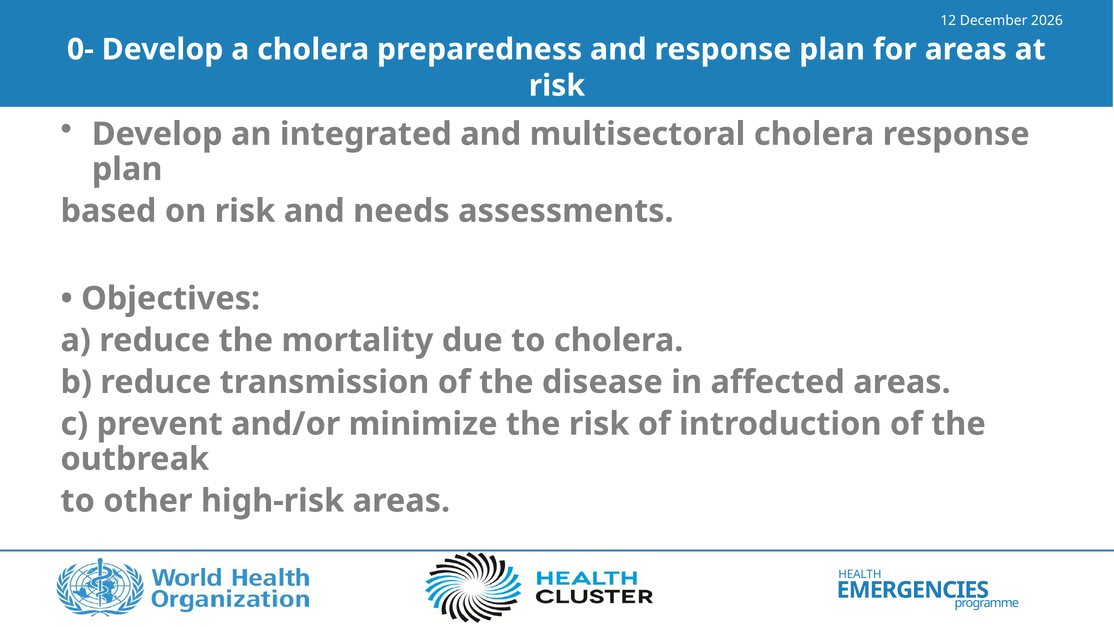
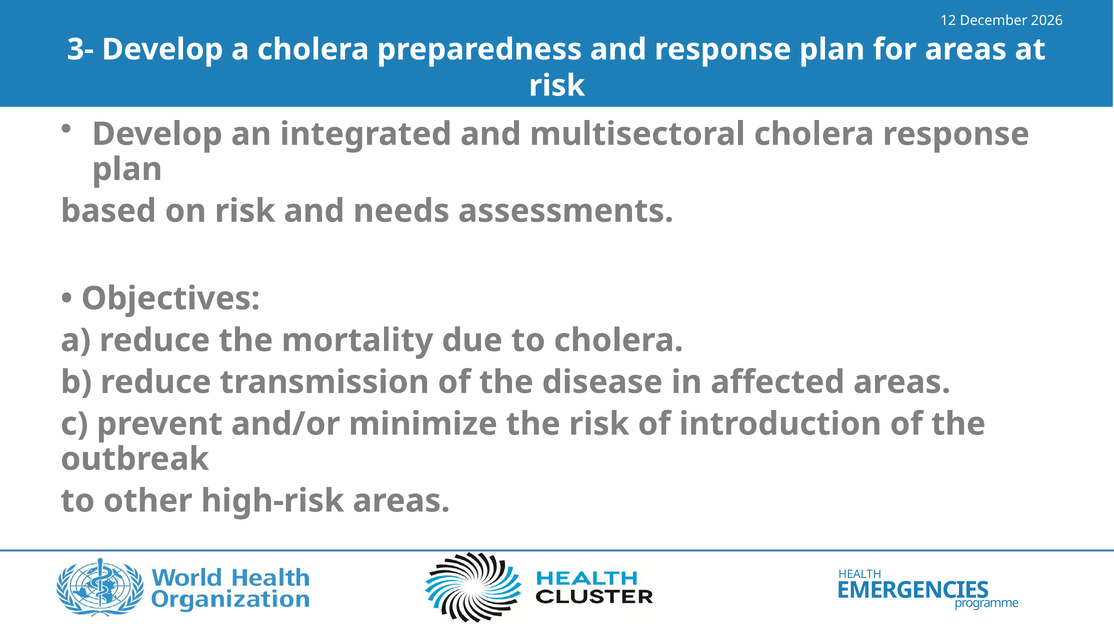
0-: 0- -> 3- (80, 49)
